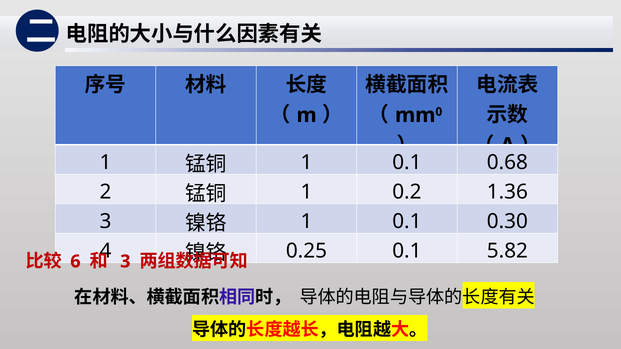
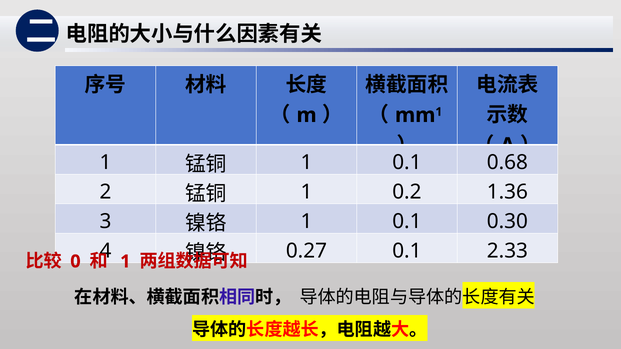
0: 0 -> 1 (439, 112)
0.25: 0.25 -> 0.27 (306, 251)
5.82: 5.82 -> 2.33 (507, 251)
6: 6 -> 0 (75, 262)
3: 3 -> 1 (125, 262)
